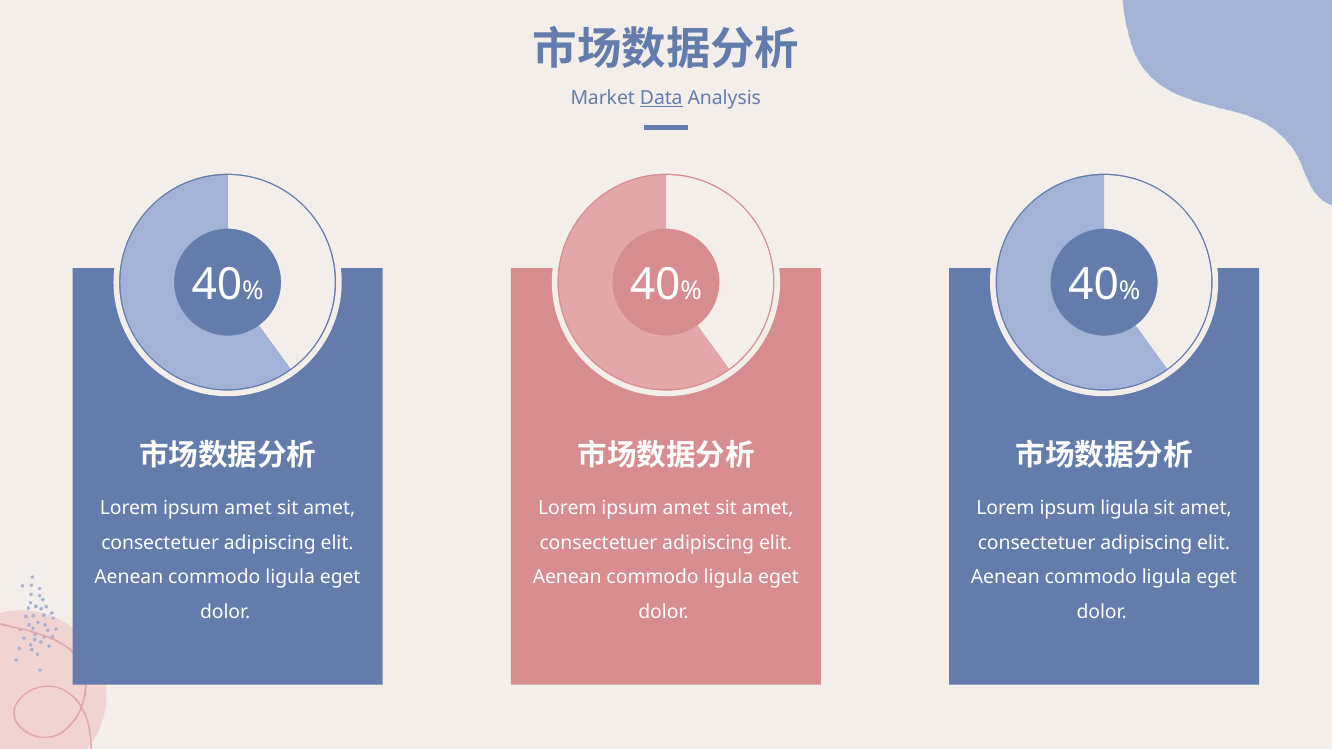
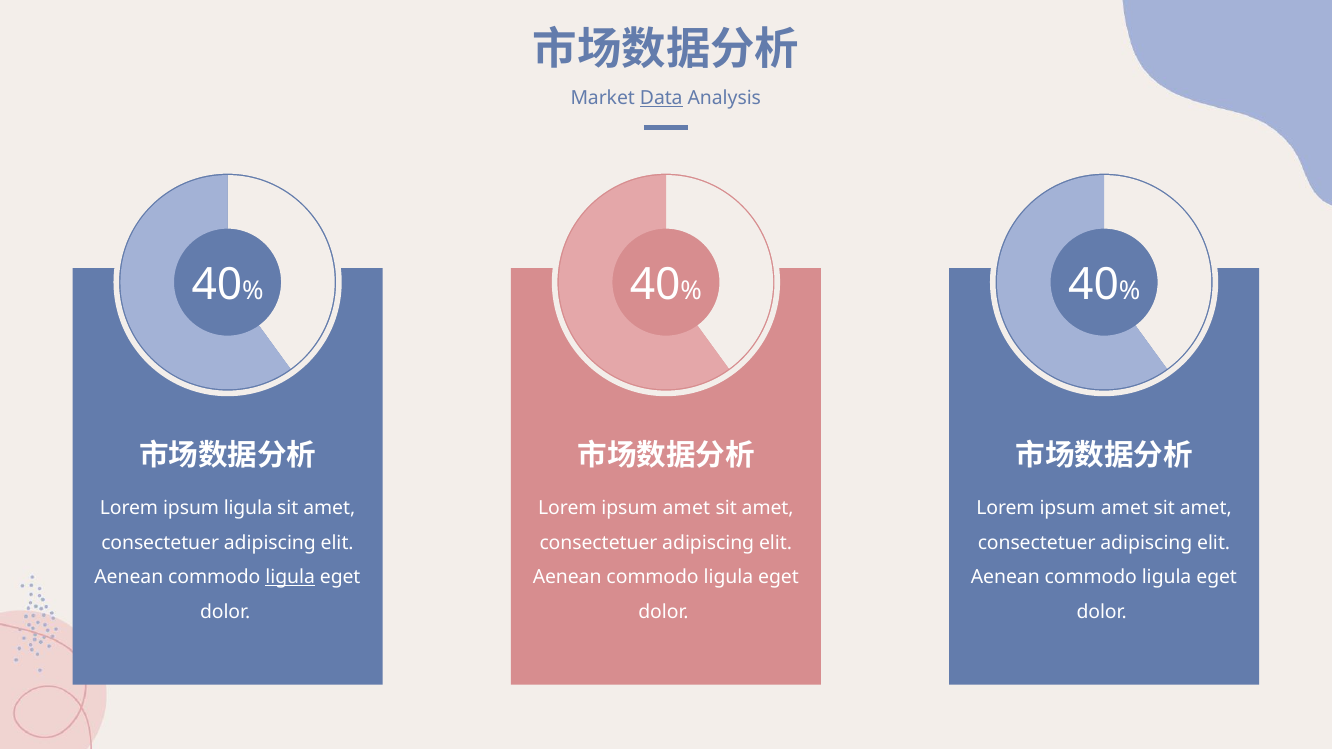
amet: amet -> ligula (248, 508)
ligula: ligula -> amet (1125, 508)
ligula underline: none -> present (290, 578)
